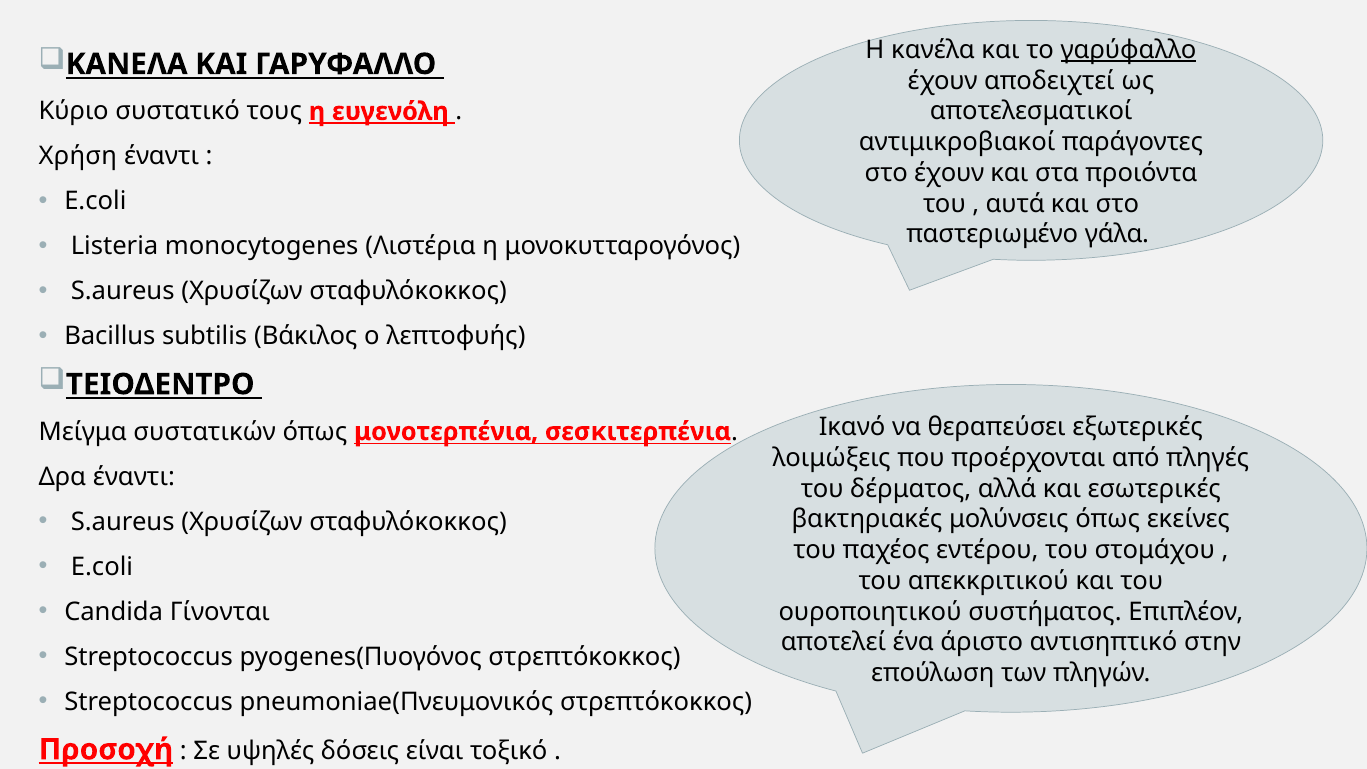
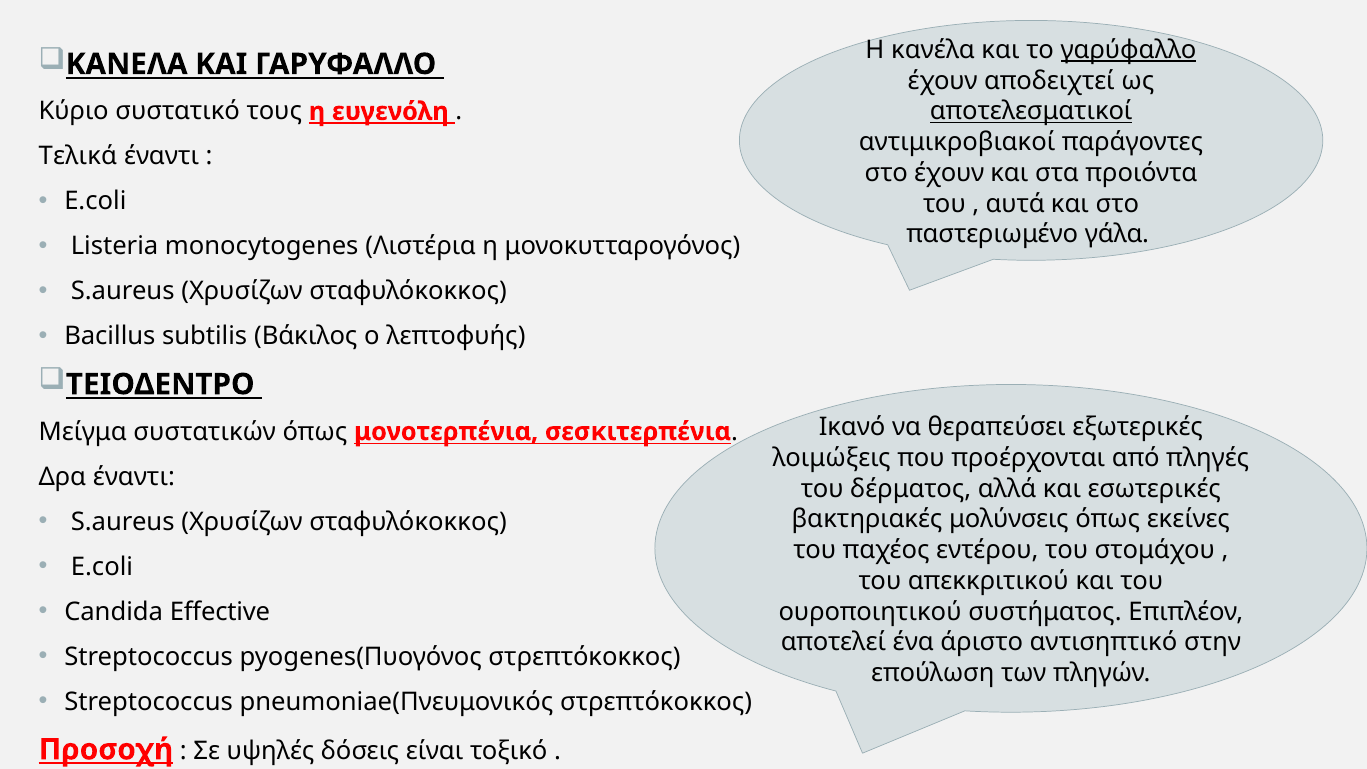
αποτελεσματικοί underline: none -> present (1031, 111)
Χρήση: Χρήση -> Τελικά (78, 156)
Γίνονται: Γίνονται -> Effective (220, 612)
